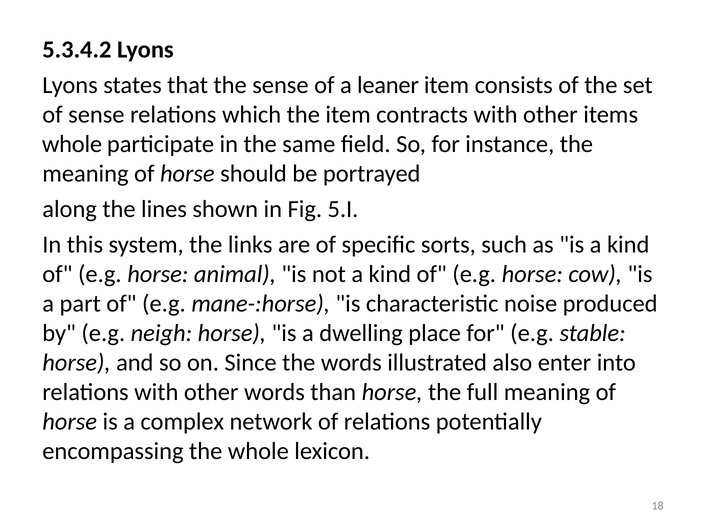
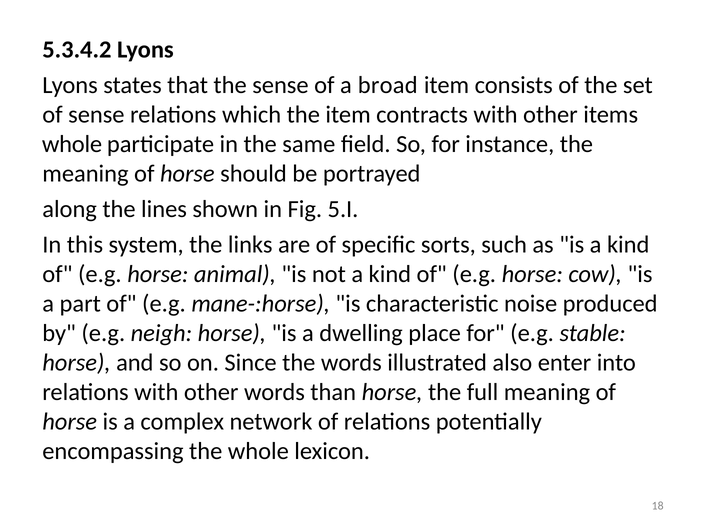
leaner: leaner -> broad (388, 85)
